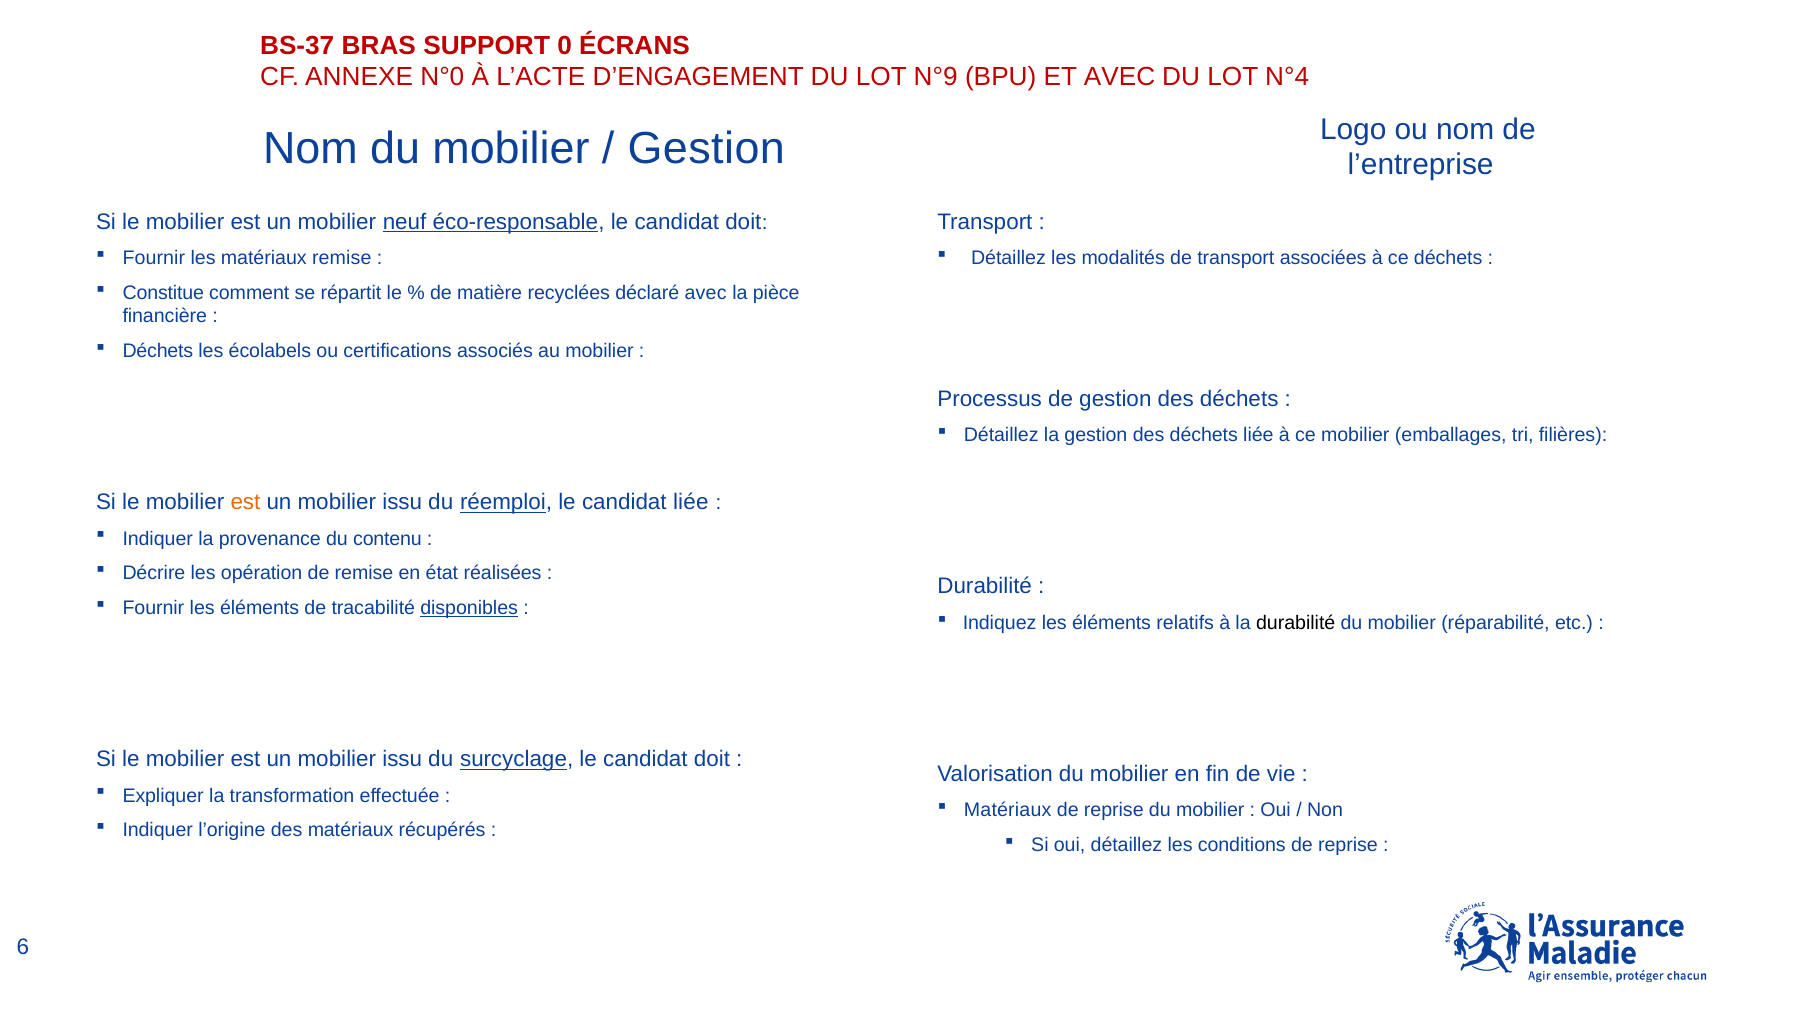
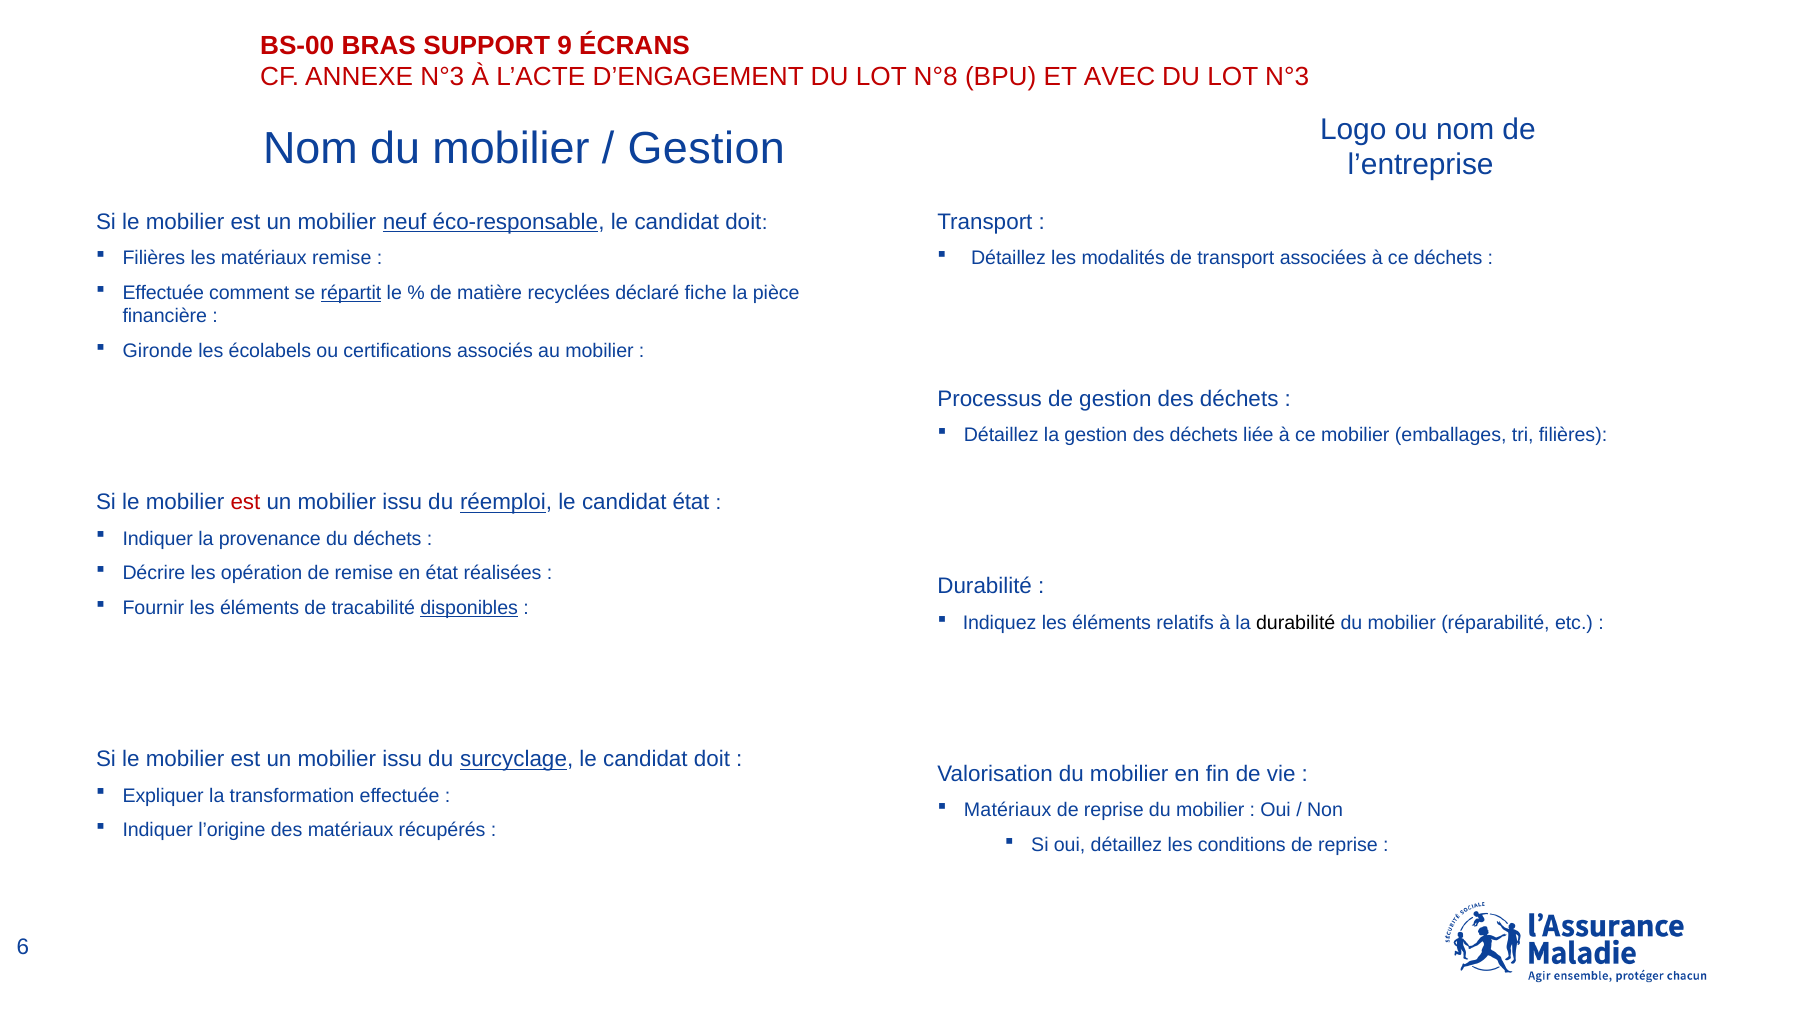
BS-37: BS-37 -> BS-00 (297, 46)
0: 0 -> 9 (565, 46)
ANNEXE N°0: N°0 -> N°3 (442, 77)
N°9: N°9 -> N°8 (936, 77)
LOT N°4: N°4 -> N°3 (1287, 77)
Fournir: Fournir -> Filières (154, 258)
Constitue: Constitue -> Effectuée (163, 293)
répartit underline: none -> present (351, 293)
déclaré avec: avec -> fiche (706, 293)
Déchets: Déchets -> Gironde (158, 351)
est colour: orange -> red (245, 502)
candidat liée: liée -> état (691, 502)
du contenu: contenu -> déchets (387, 538)
